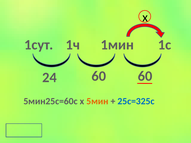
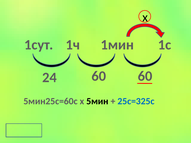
5мин colour: orange -> black (97, 101)
